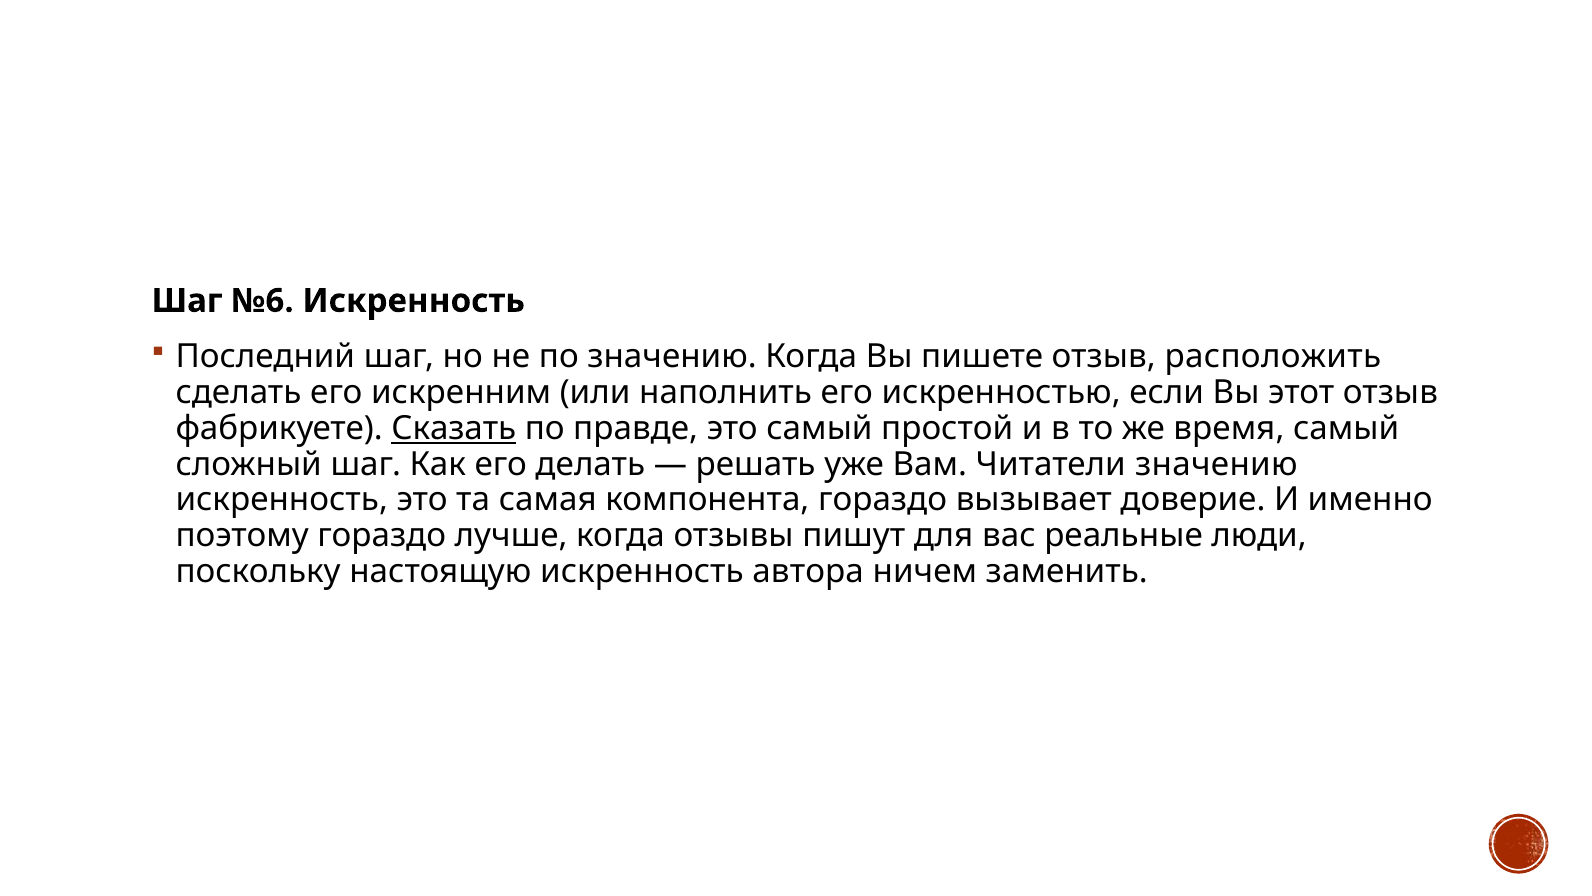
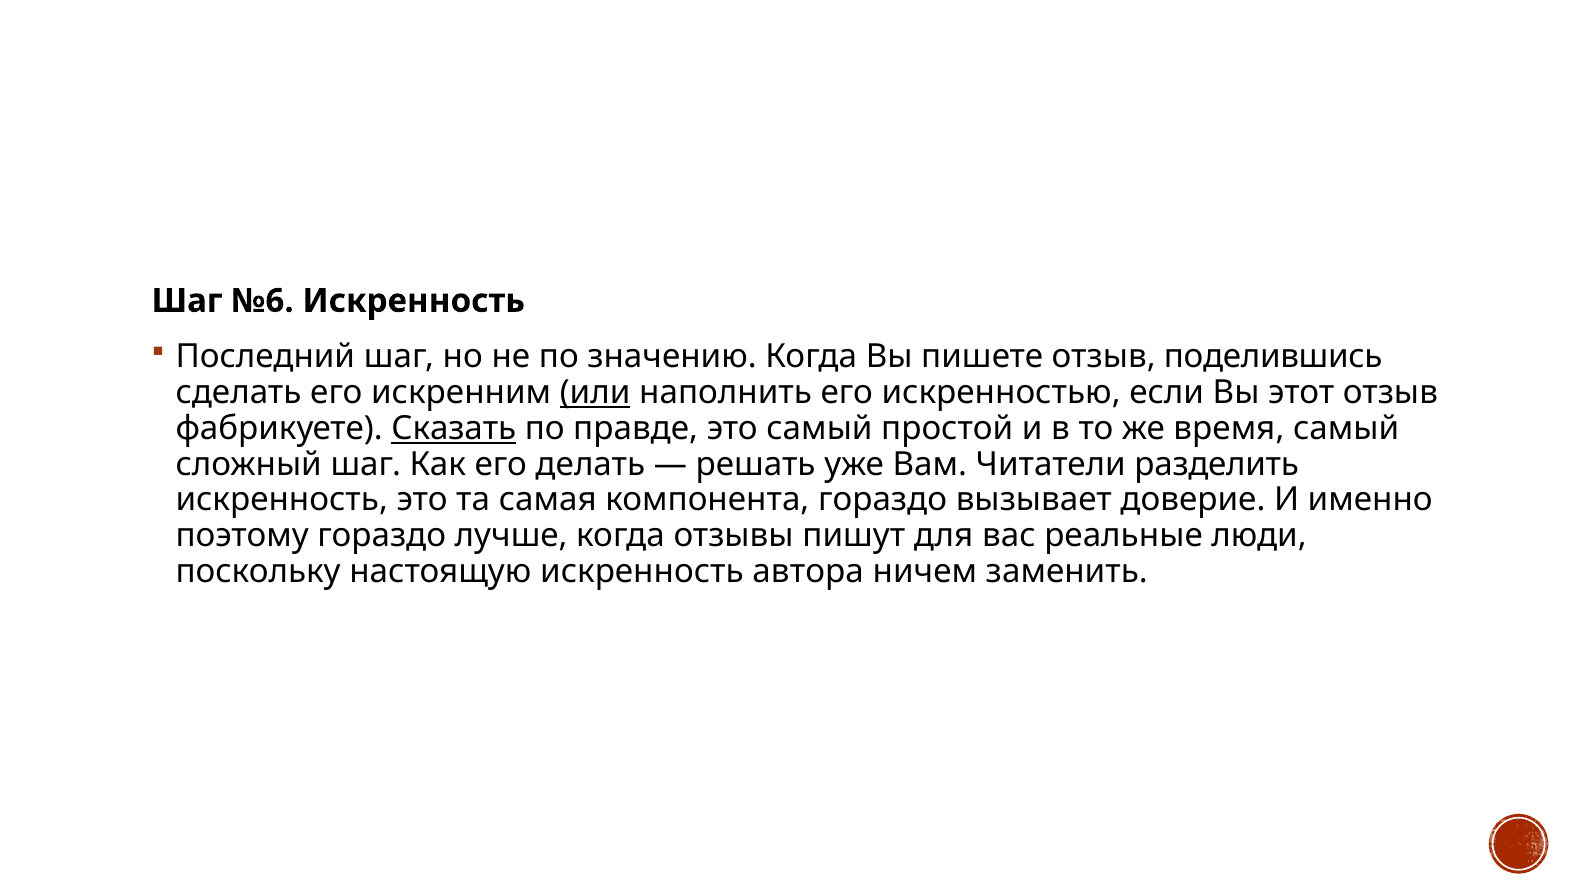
расположить: расположить -> поделившись (1273, 356)
или underline: none -> present (595, 392)
Читатели значению: значению -> разделить (1217, 464)
